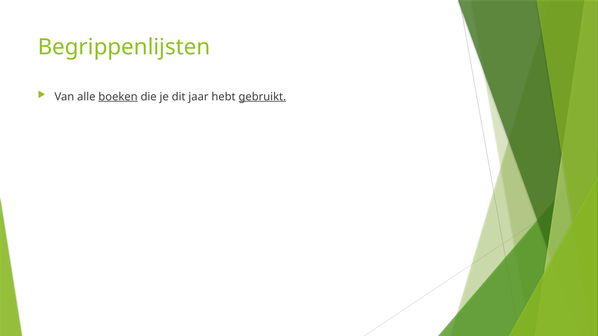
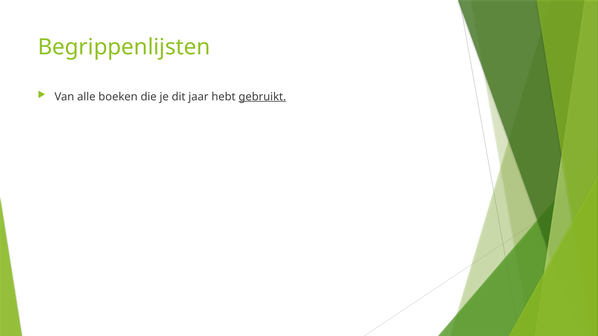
boeken underline: present -> none (118, 97)
